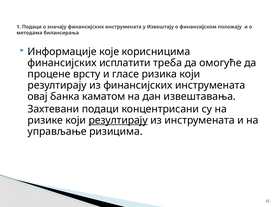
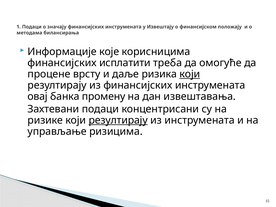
гласе: гласе -> даље (126, 74)
који underline: none -> present (190, 74)
каматом: каматом -> промену (104, 96)
